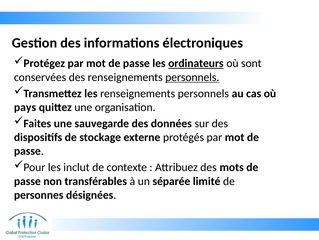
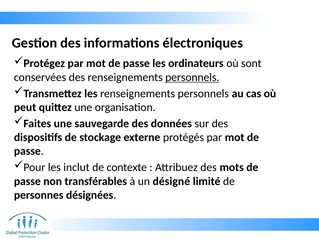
ordinateurs underline: present -> none (196, 63)
pays: pays -> peut (25, 107)
séparée: séparée -> désigné (171, 181)
